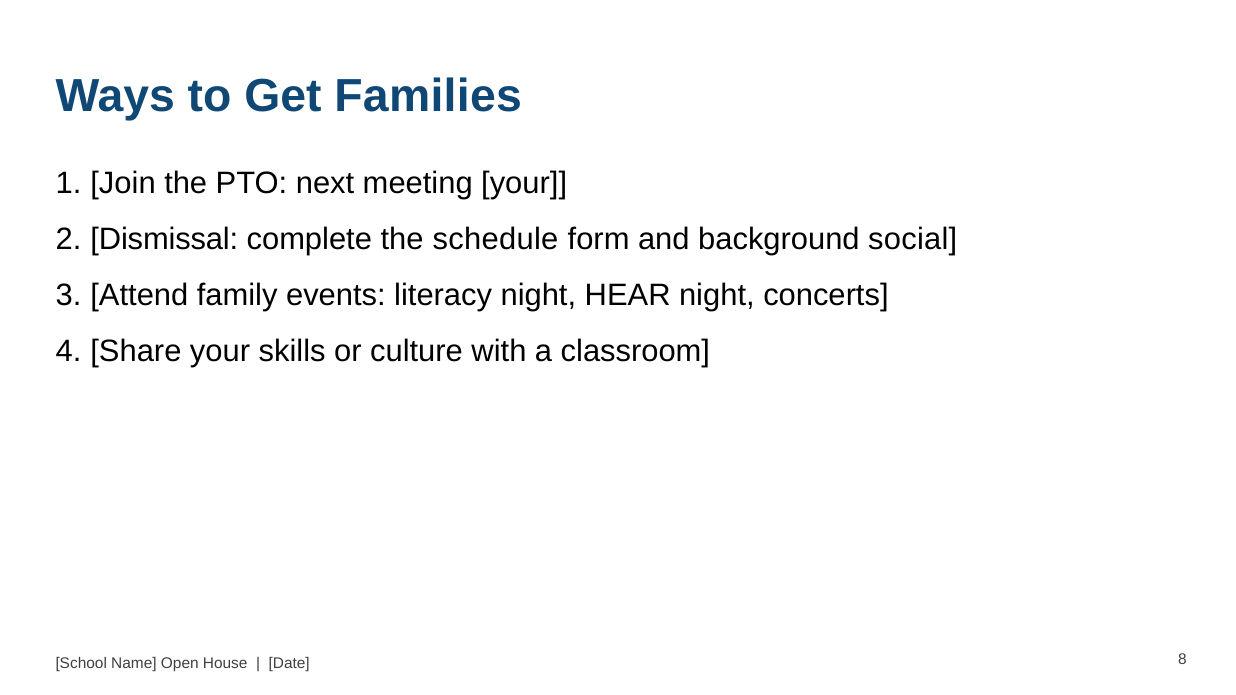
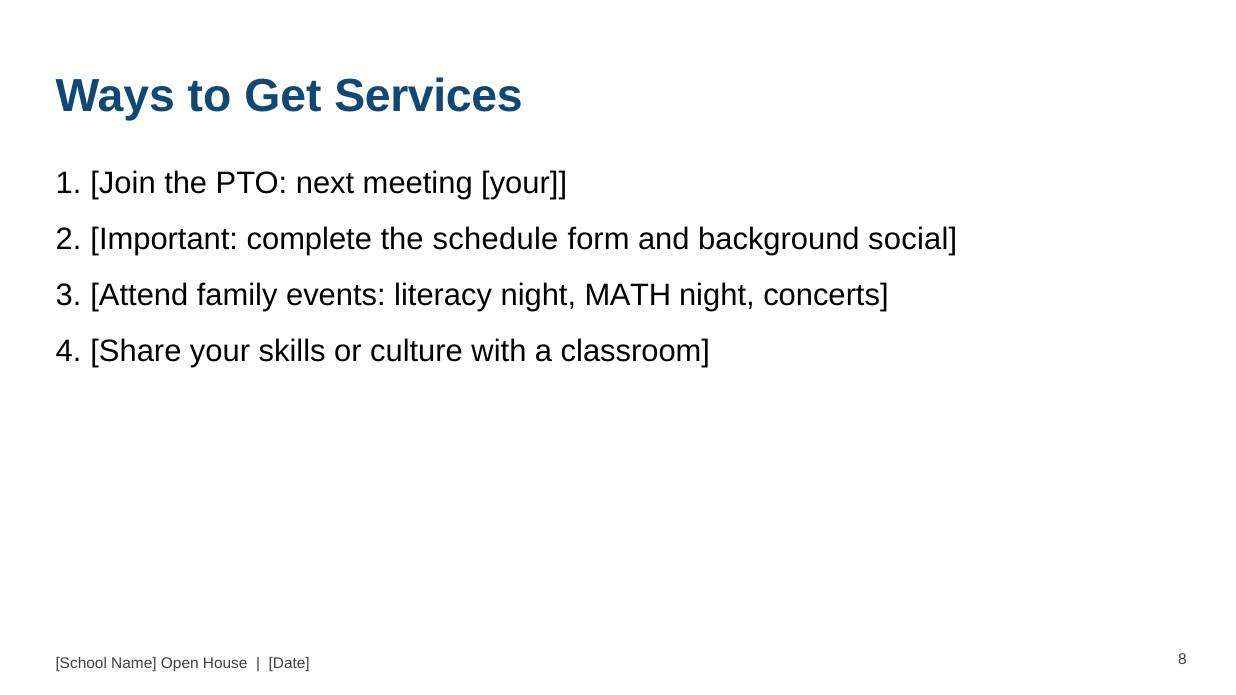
Families: Families -> Services (428, 96)
Dismissal: Dismissal -> Important (164, 239)
HEAR: HEAR -> MATH (628, 295)
